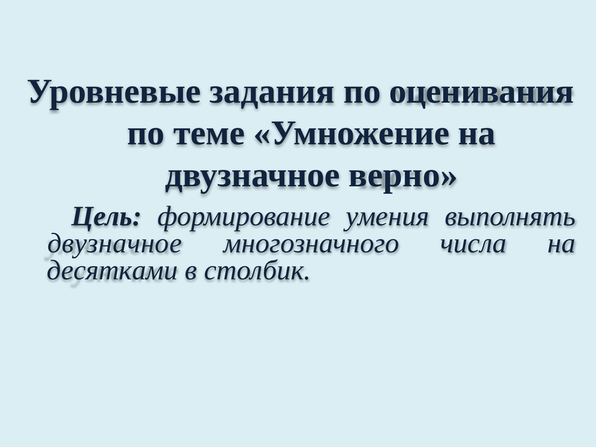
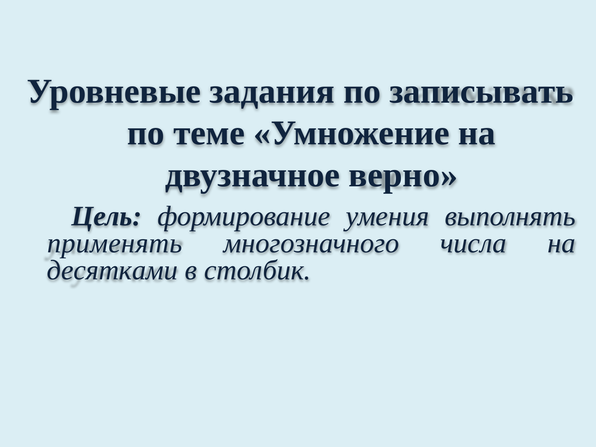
оценивания: оценивания -> записывать (482, 91)
двузначное: двузначное -> применять (115, 243)
